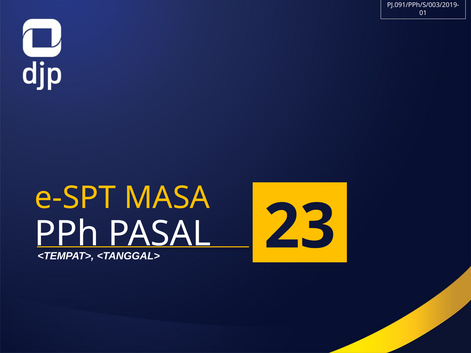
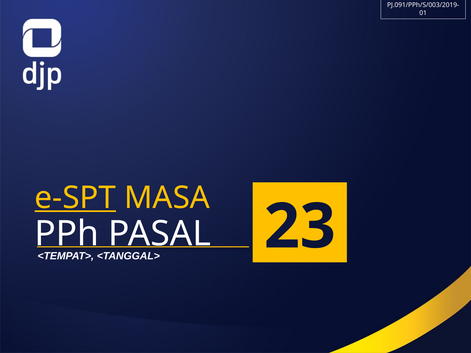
e-SPT underline: none -> present (75, 198)
